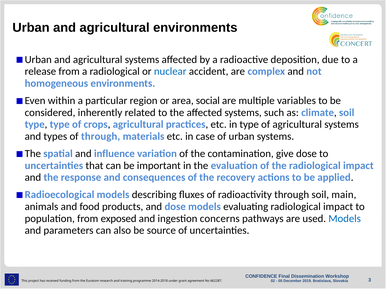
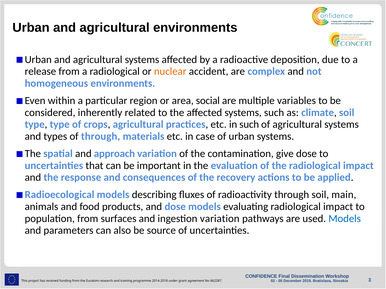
nuclear colour: blue -> orange (170, 72)
in type: type -> such (249, 125)
influence: influence -> approach (114, 154)
exposed: exposed -> surfaces (119, 219)
ingestion concerns: concerns -> variation (220, 219)
